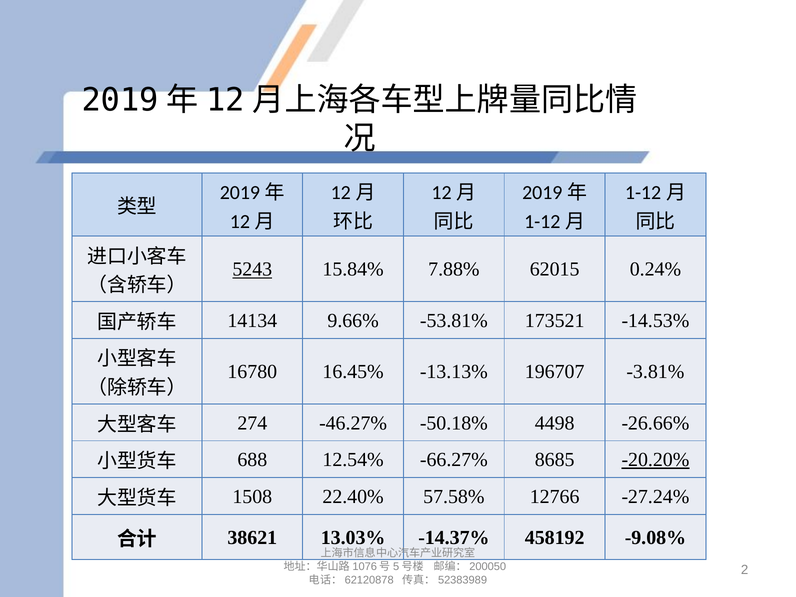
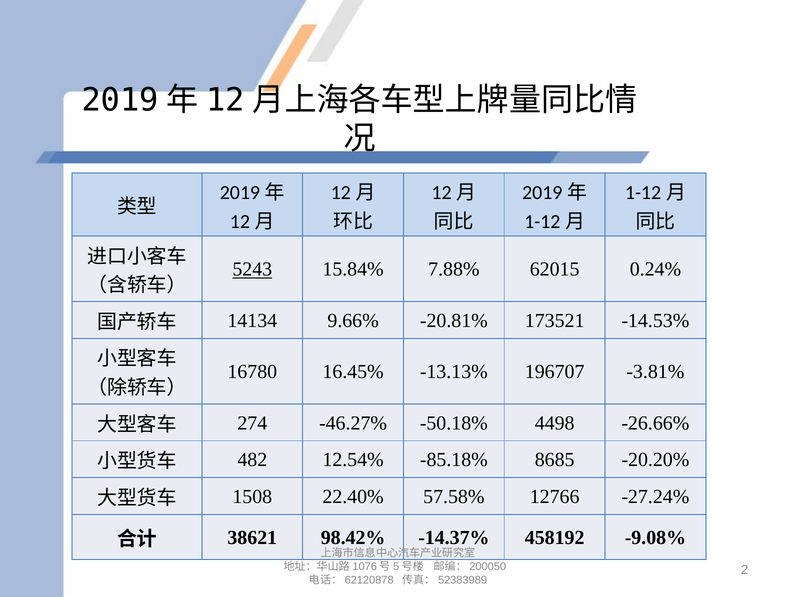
-53.81%: -53.81% -> -20.81% (454, 321)
688: 688 -> 482 (252, 460)
-66.27%: -66.27% -> -85.18% (454, 460)
-20.20% underline: present -> none (655, 460)
13.03%: 13.03% -> 98.42% (353, 538)
